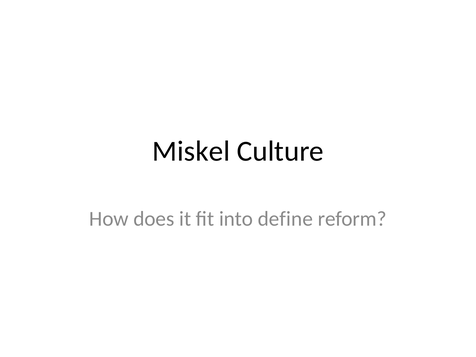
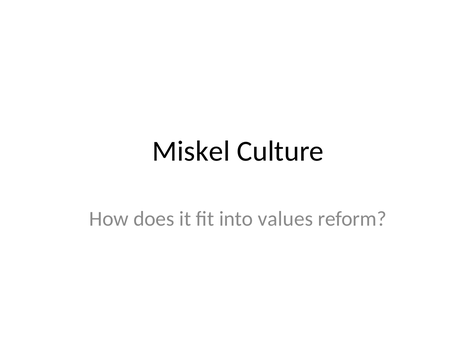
define: define -> values (285, 219)
